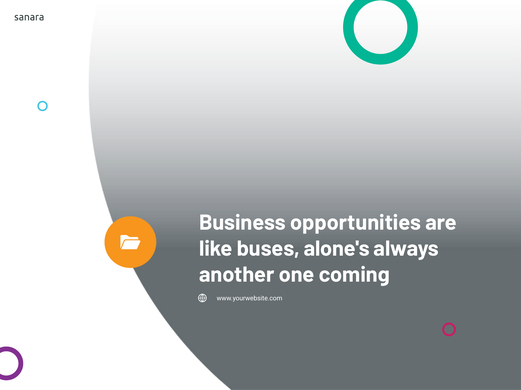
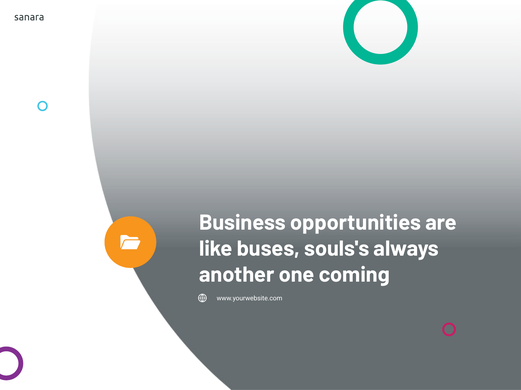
alone's: alone's -> souls's (337, 249)
